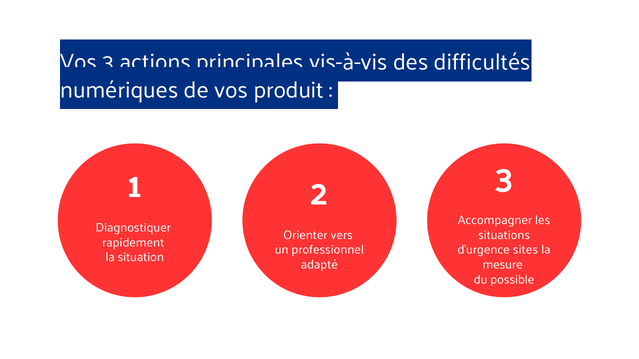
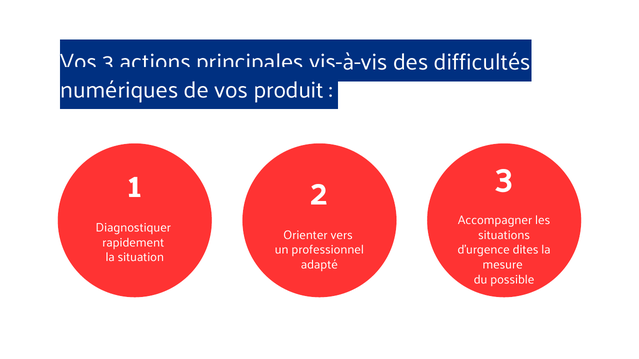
sites: sites -> dites (526, 250)
